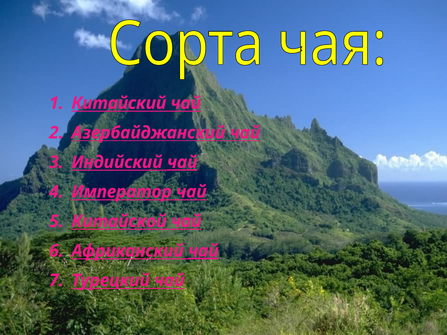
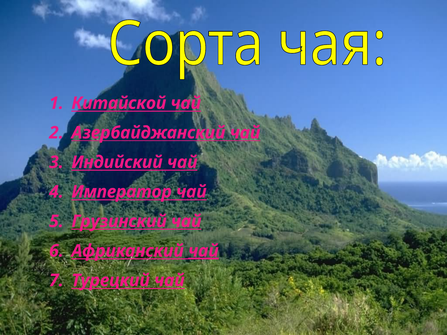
Китайский: Китайский -> Китайской (119, 103)
чай underline: present -> none (182, 162)
Китайской: Китайской -> Грузинский (119, 221)
